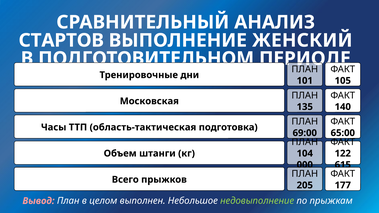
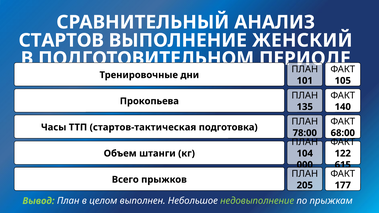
Московская: Московская -> Прокопьева (149, 101)
область-тактическая: область-тактическая -> стартов-тактическая (143, 127)
69:00: 69:00 -> 78:00 (305, 133)
65:00: 65:00 -> 68:00 (343, 133)
Вывод colour: pink -> light green (39, 201)
